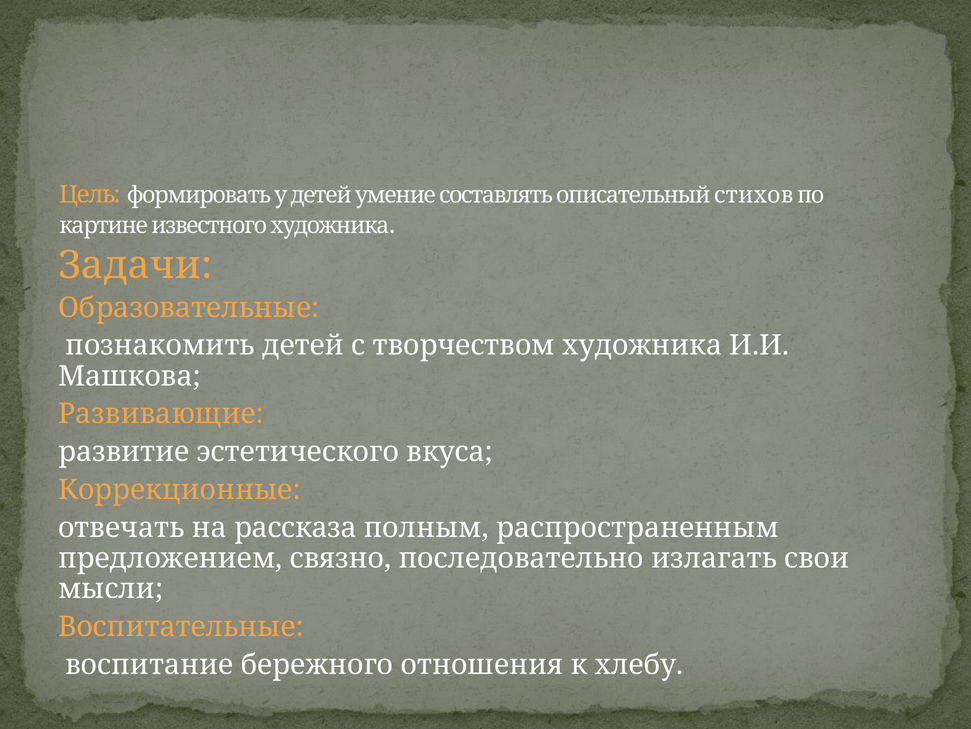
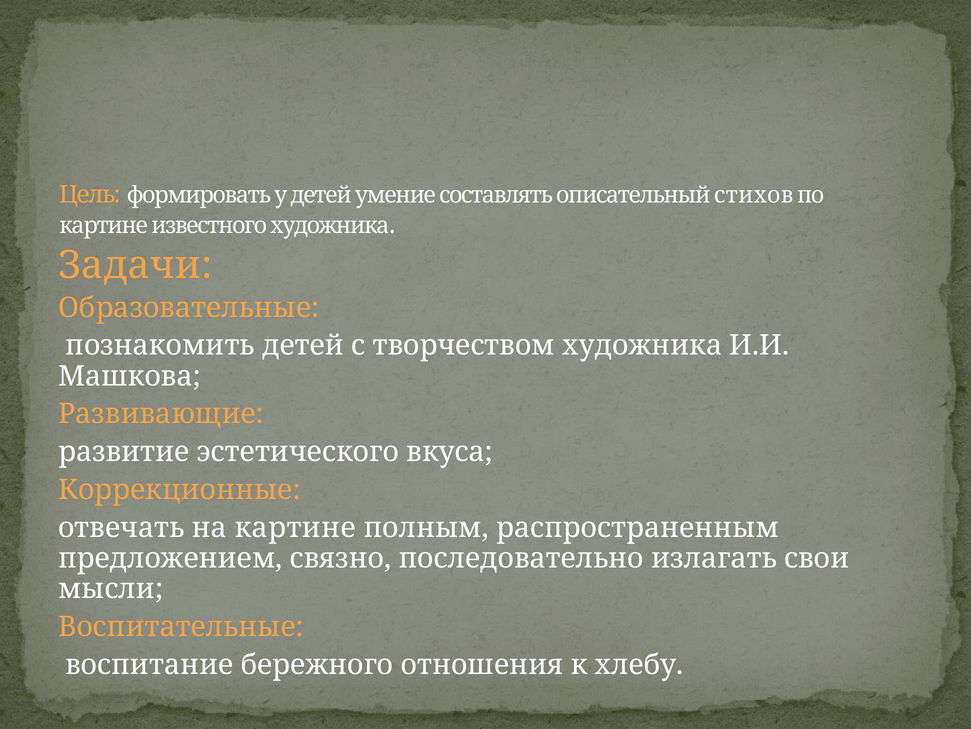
на рассказа: рассказа -> картине (295, 527)
